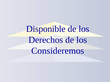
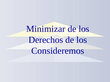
Disponible: Disponible -> Minimizar (46, 29)
